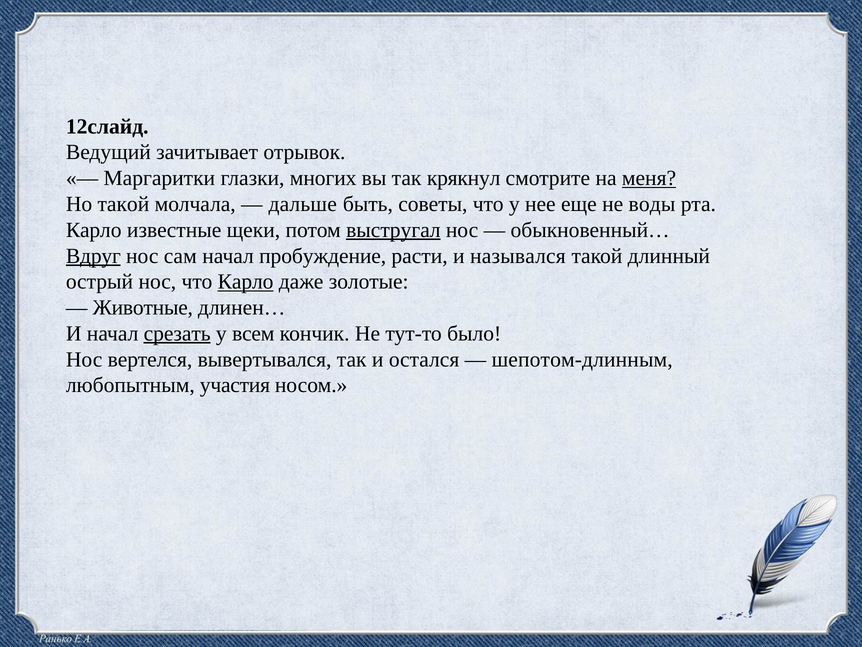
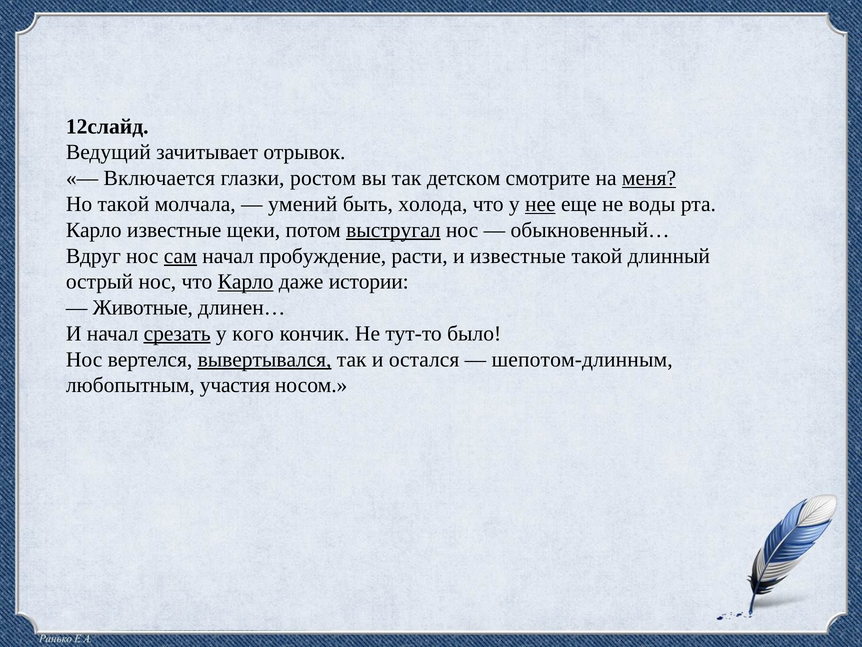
Маргаритки: Маргаритки -> Включается (159, 178)
многих: многих -> ростом (323, 178)
крякнул: крякнул -> детском (464, 178)
дальше: дальше -> умений (303, 204)
советы: советы -> холода (433, 204)
нее underline: none -> present (540, 204)
Вдруг underline: present -> none (93, 256)
сам underline: none -> present (180, 256)
и назывался: назывался -> известные (518, 256)
золотые: золотые -> истории (369, 282)
всем: всем -> кого (253, 333)
вывертывался underline: none -> present (265, 359)
